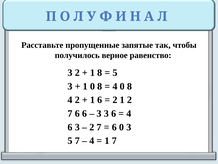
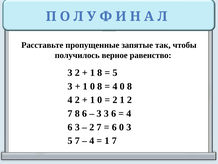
6: 6 -> 0 (100, 100)
7 6: 6 -> 8 (77, 113)
